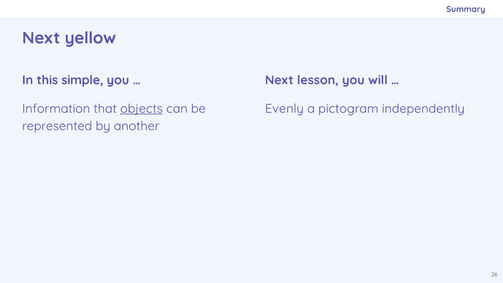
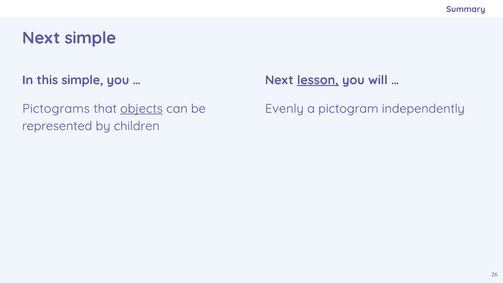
Next yellow: yellow -> simple (90, 38)
lesson underline: none -> present (318, 80)
Information: Information -> Pictograms (56, 109)
another: another -> children (137, 126)
